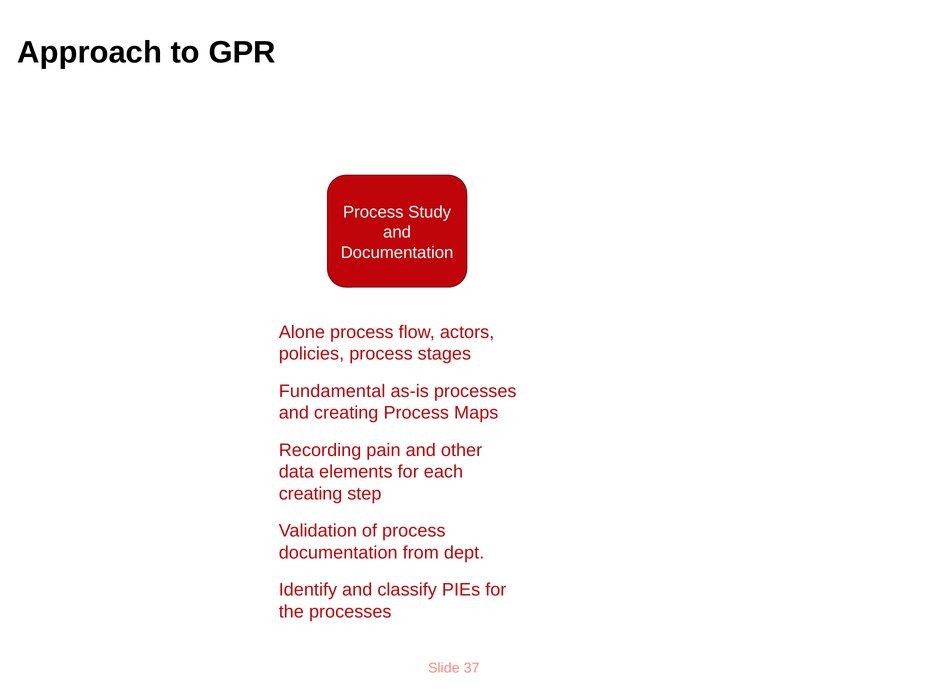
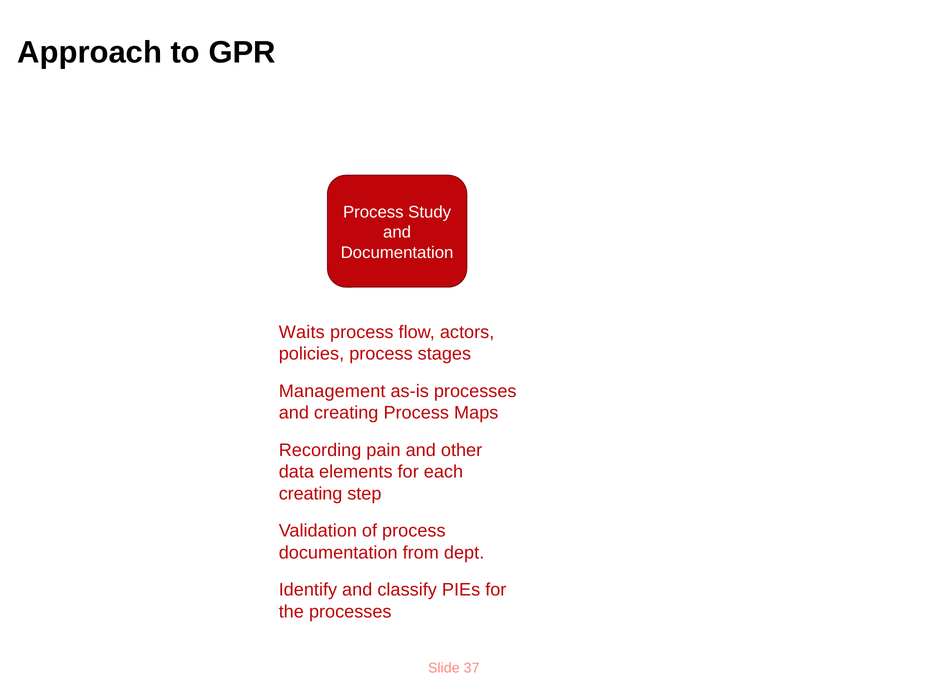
Alone: Alone -> Waits (302, 332)
Fundamental: Fundamental -> Management (332, 391)
